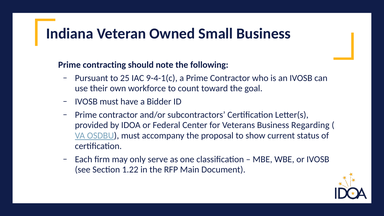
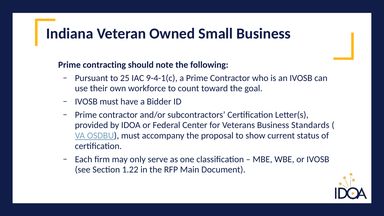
Regarding: Regarding -> Standards (310, 125)
